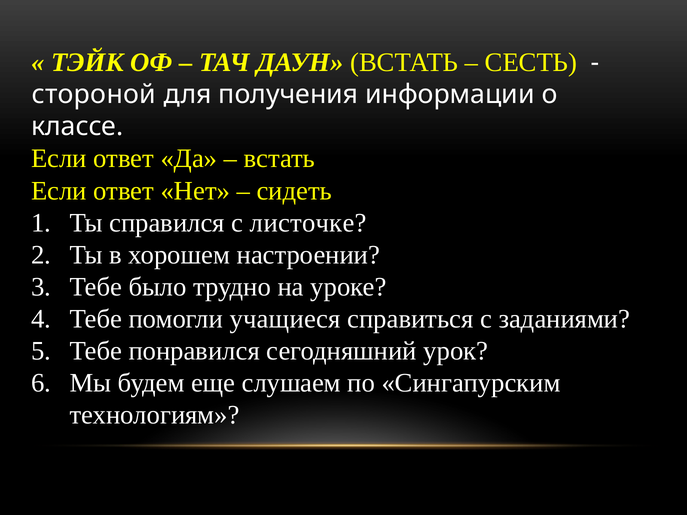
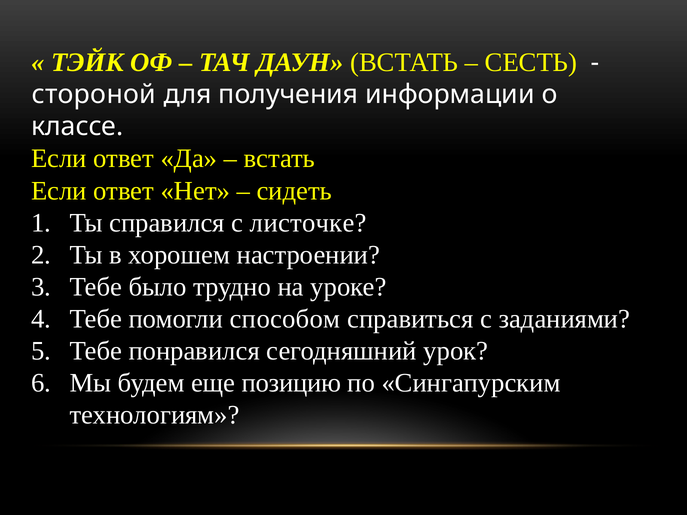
учащиеся: учащиеся -> способом (285, 319)
слушаем: слушаем -> позицию (291, 383)
